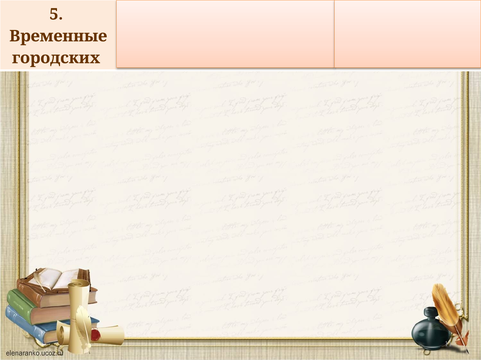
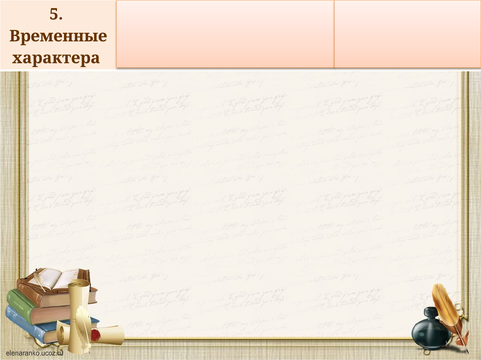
городских: городских -> характера (56, 58)
